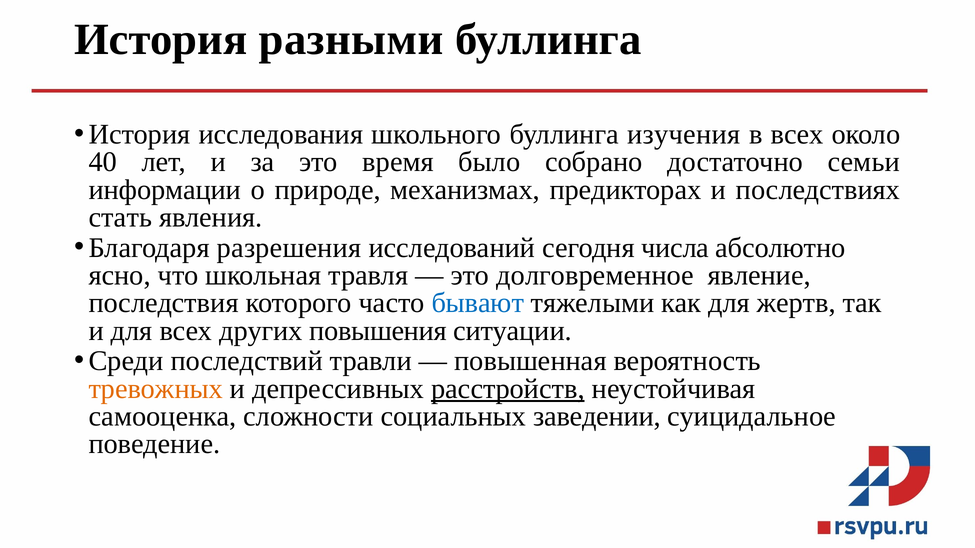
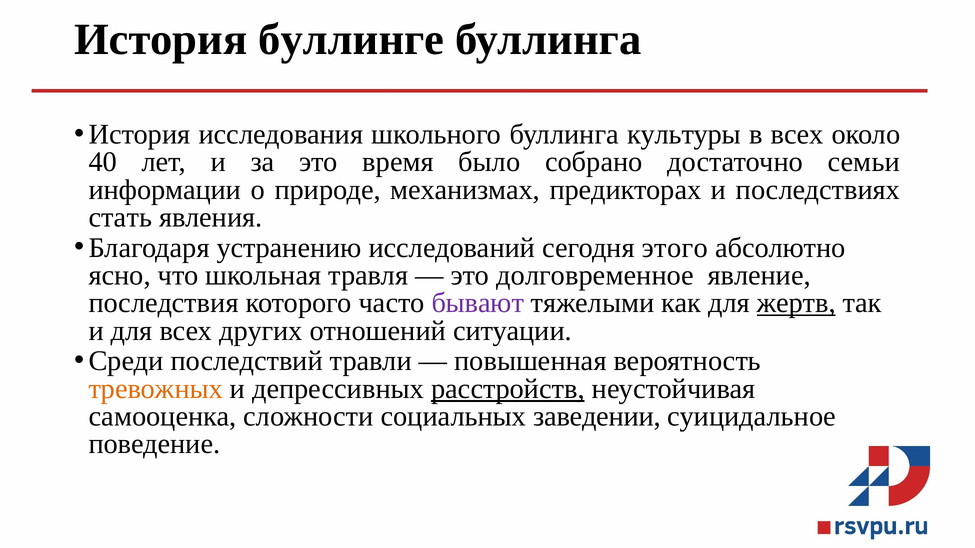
разными: разными -> буллинге (351, 40)
изучения: изучения -> культуры (684, 135)
разрешения: разрешения -> устранению (289, 248)
числа: числа -> этого (675, 248)
бывают colour: blue -> purple (478, 303)
жертв underline: none -> present (796, 303)
повышения: повышения -> отношений (378, 331)
